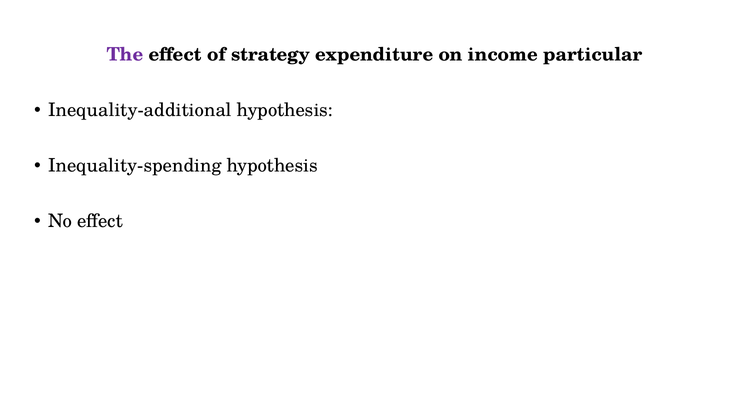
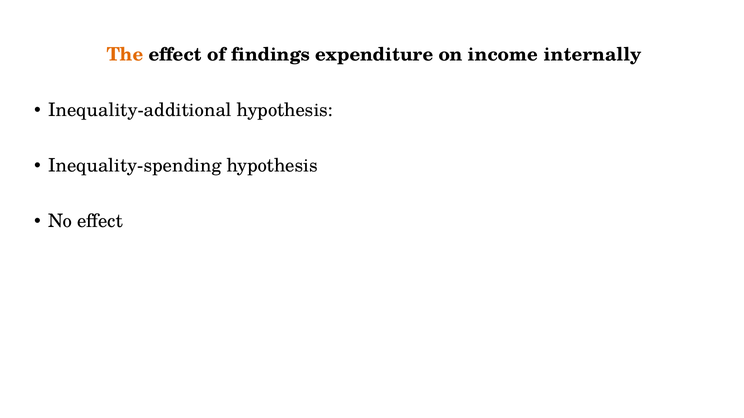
The colour: purple -> orange (125, 55)
strategy: strategy -> findings (271, 55)
particular: particular -> internally (593, 55)
